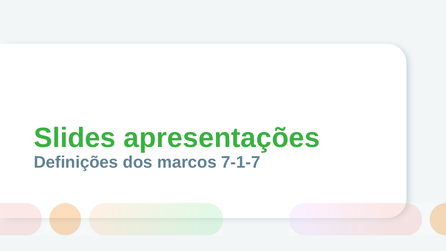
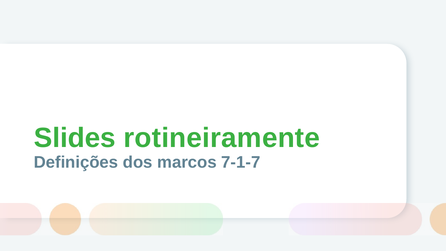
apresentações: apresentações -> rotineiramente (222, 138)
